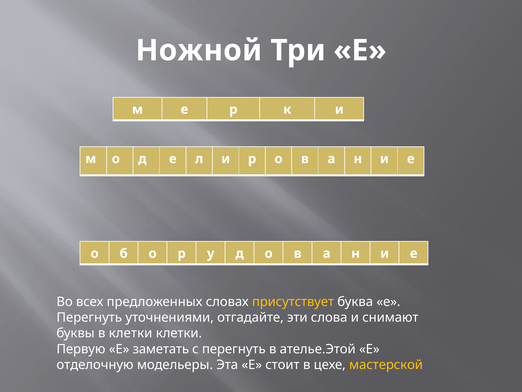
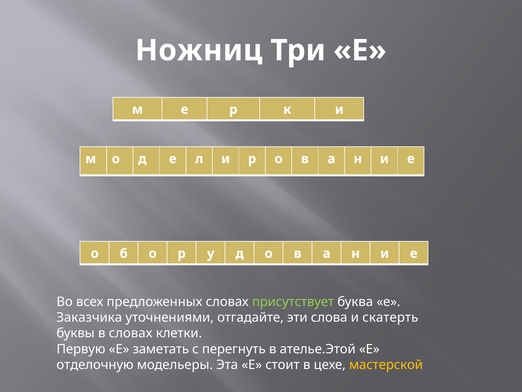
Ножной: Ножной -> Ножниц (199, 50)
присутствует colour: yellow -> light green (293, 302)
Перегнуть: Перегнуть -> Заказчика (89, 317)
снимают: снимают -> скатерть (390, 317)
в клетки: клетки -> словах (131, 333)
